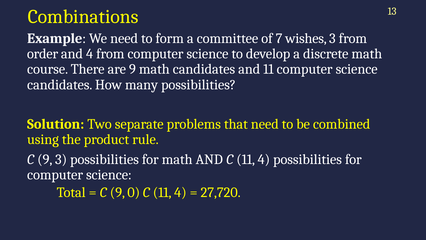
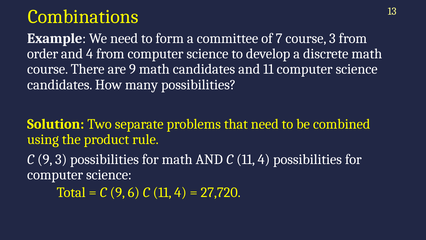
7 wishes: wishes -> course (306, 38)
0: 0 -> 6 (134, 192)
